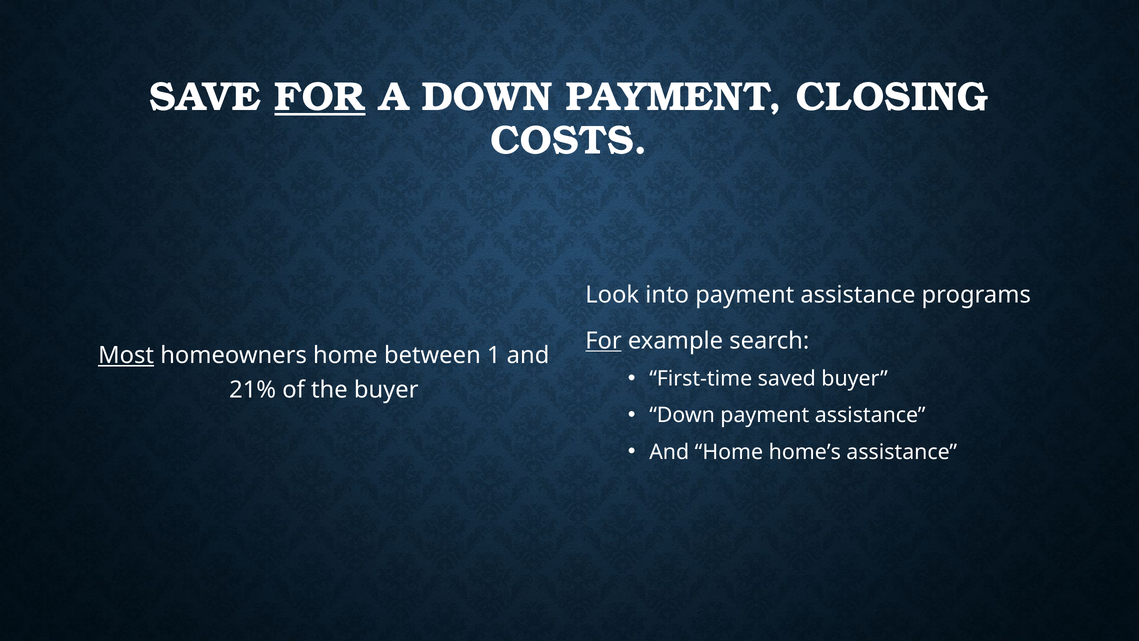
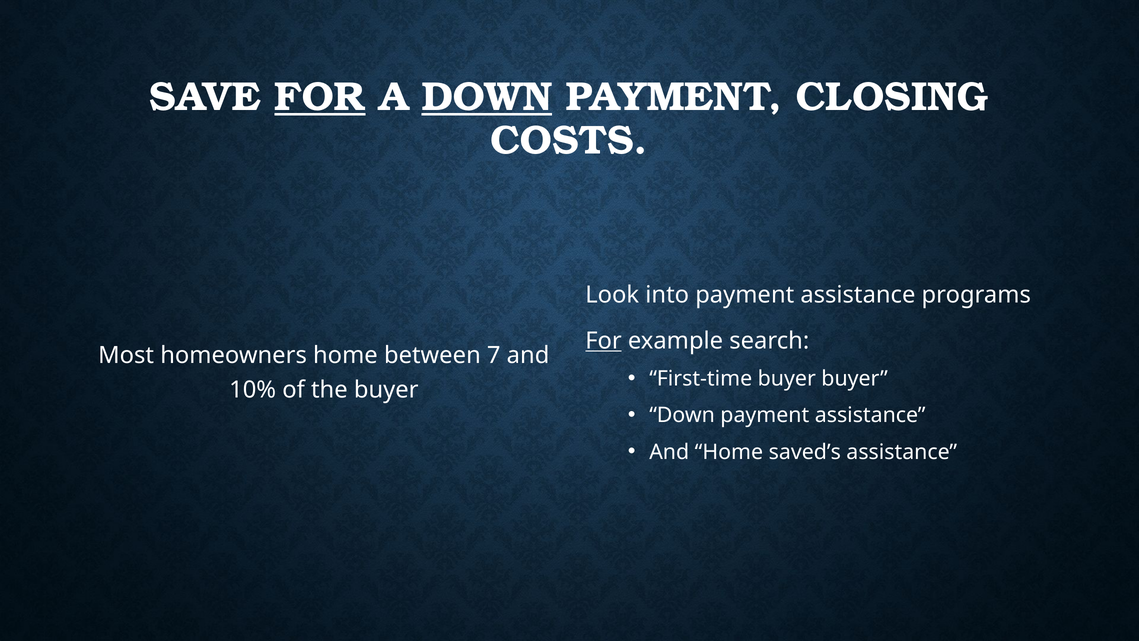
DOWN underline: none -> present (487, 97)
Most underline: present -> none (126, 355)
1: 1 -> 7 (494, 355)
First-time saved: saved -> buyer (787, 379)
21%: 21% -> 10% (253, 390)
home’s: home’s -> saved’s (805, 452)
